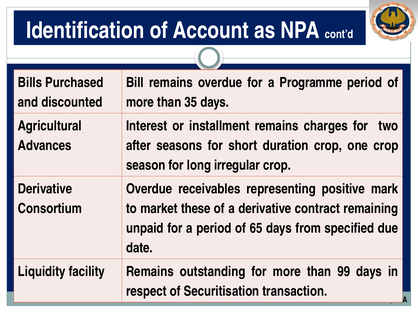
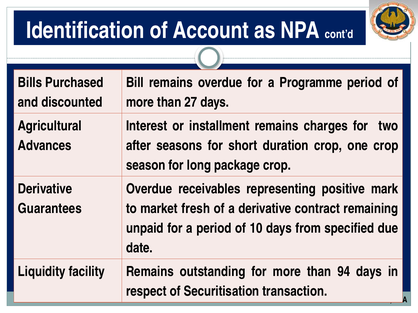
35: 35 -> 27 (191, 102)
irregular: irregular -> package (237, 165)
Consortium: Consortium -> Guarantees (50, 209)
these: these -> fresh (196, 209)
65: 65 -> 10 (256, 229)
99: 99 -> 94 (344, 272)
